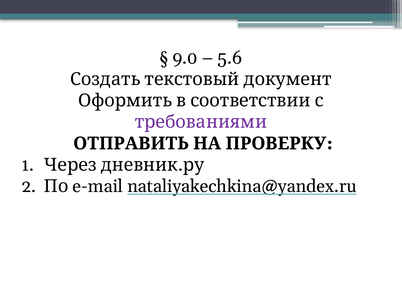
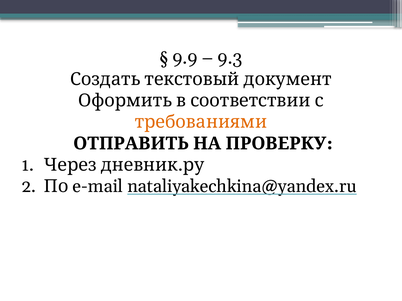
9.0: 9.0 -> 9.9 (185, 58)
5.6: 5.6 -> 9.3 (230, 58)
требованиями colour: purple -> orange (201, 122)
